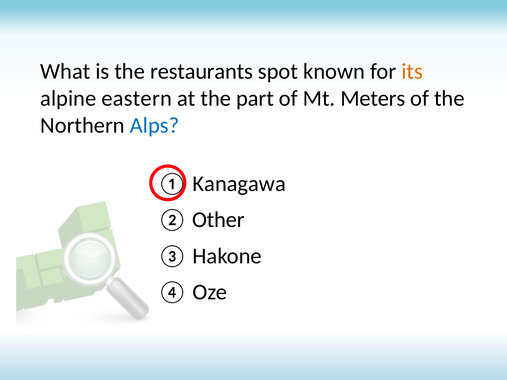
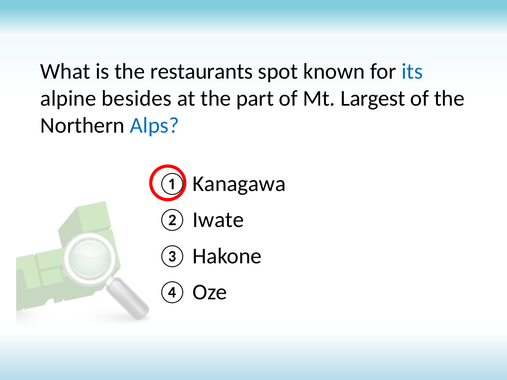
its colour: orange -> blue (412, 71)
eastern: eastern -> besides (137, 98)
Meters: Meters -> Largest (373, 98)
Other: Other -> Iwate (218, 220)
